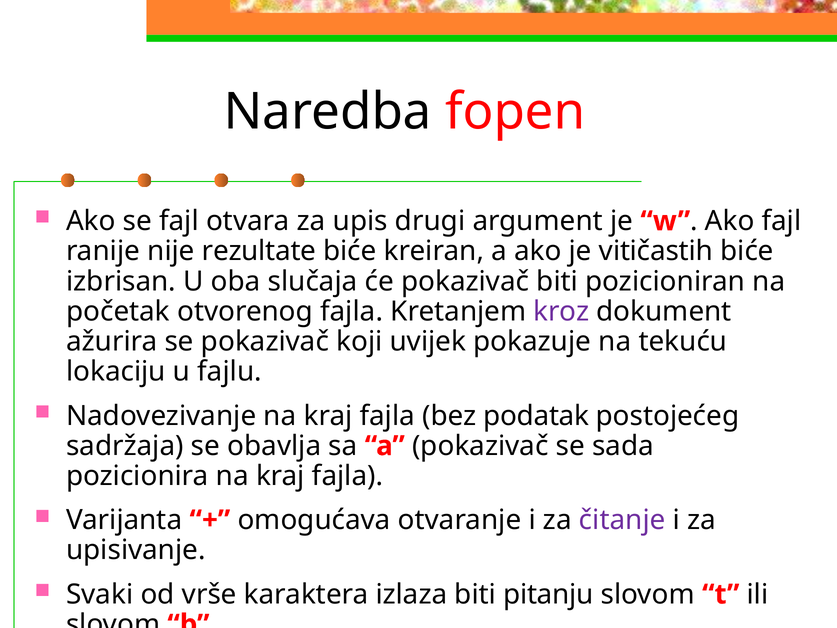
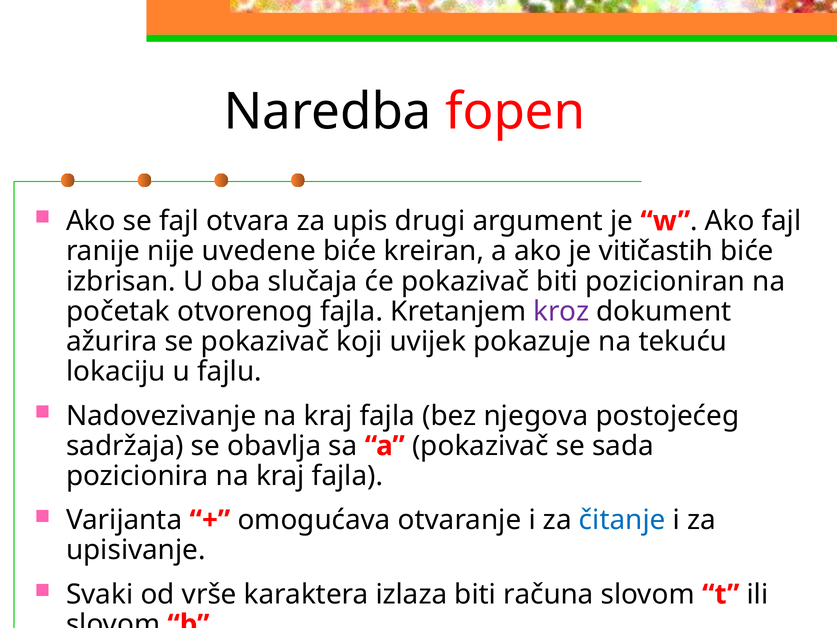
rezultate: rezultate -> uvedene (259, 251)
podatak: podatak -> njegova (536, 416)
čitanje colour: purple -> blue (622, 520)
pitanju: pitanju -> računa (548, 594)
